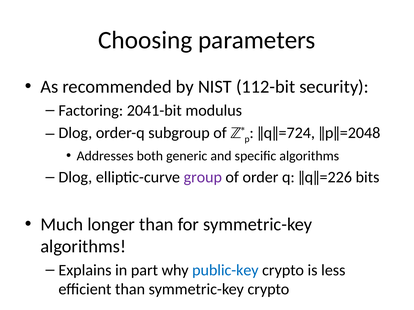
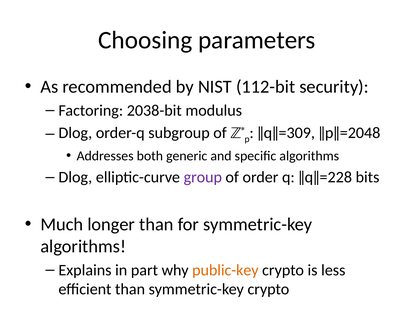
2041-bit: 2041-bit -> 2038-bit (154, 111)
ǁqǁ=724: ǁqǁ=724 -> ǁqǁ=309 (286, 133)
ǁqǁ=226: ǁqǁ=226 -> ǁqǁ=228 (325, 178)
public-key colour: blue -> orange (225, 270)
